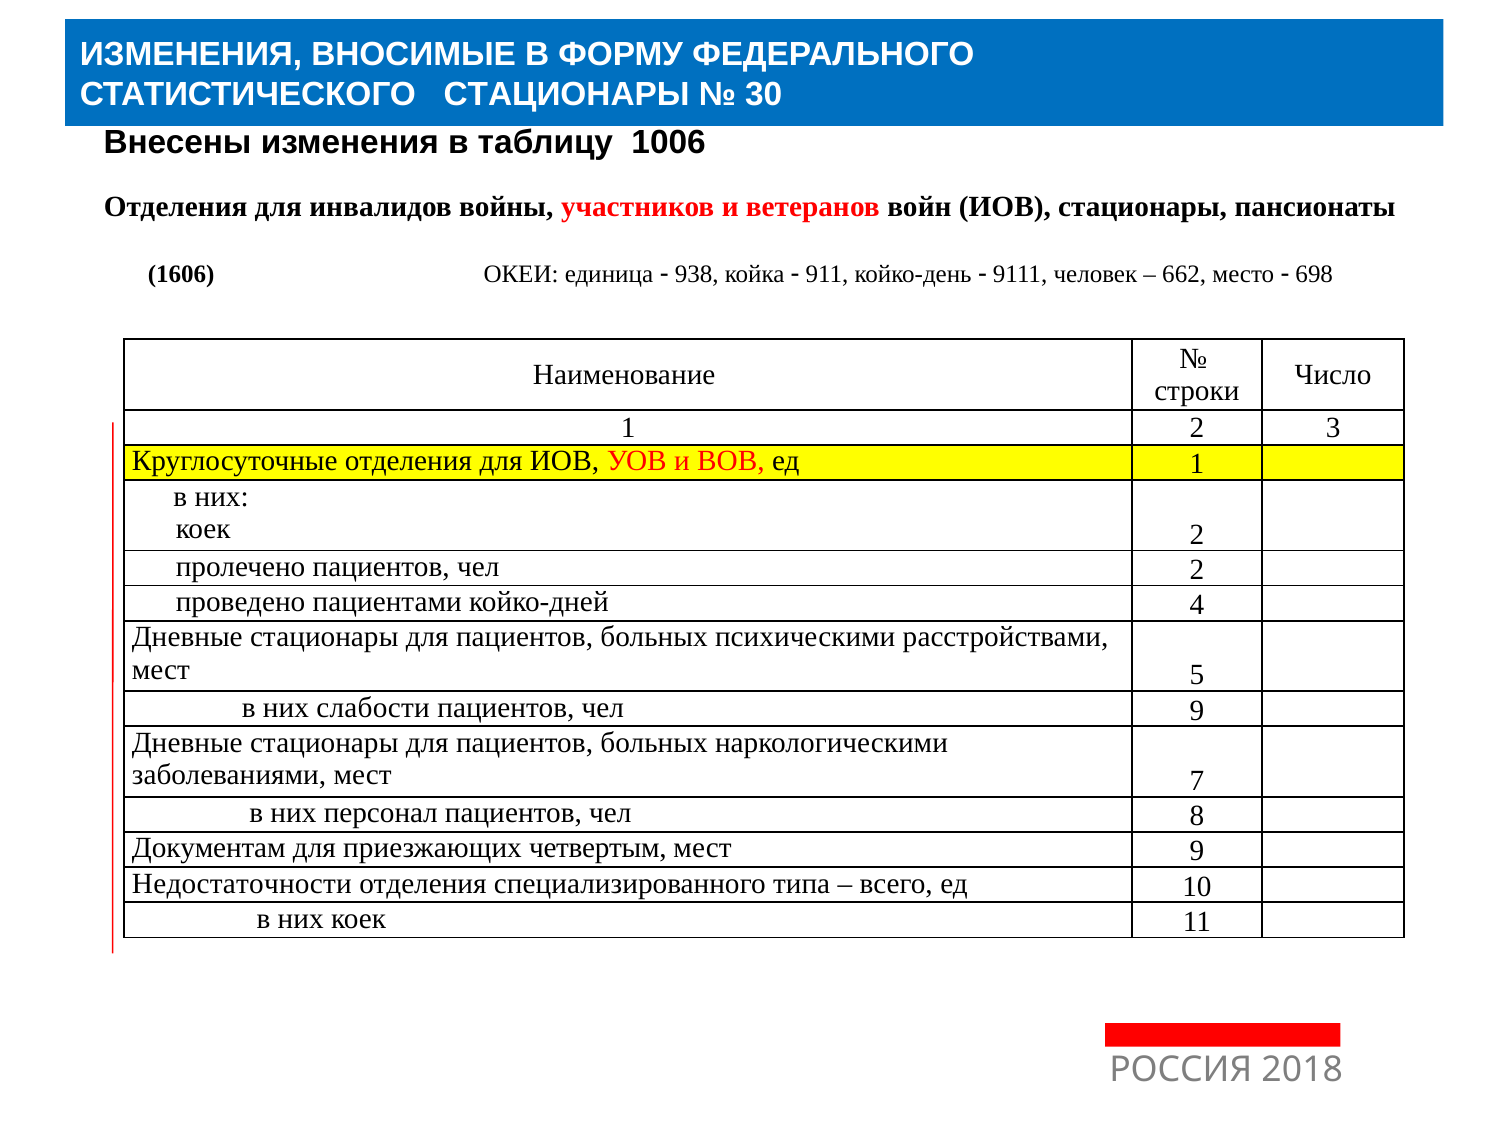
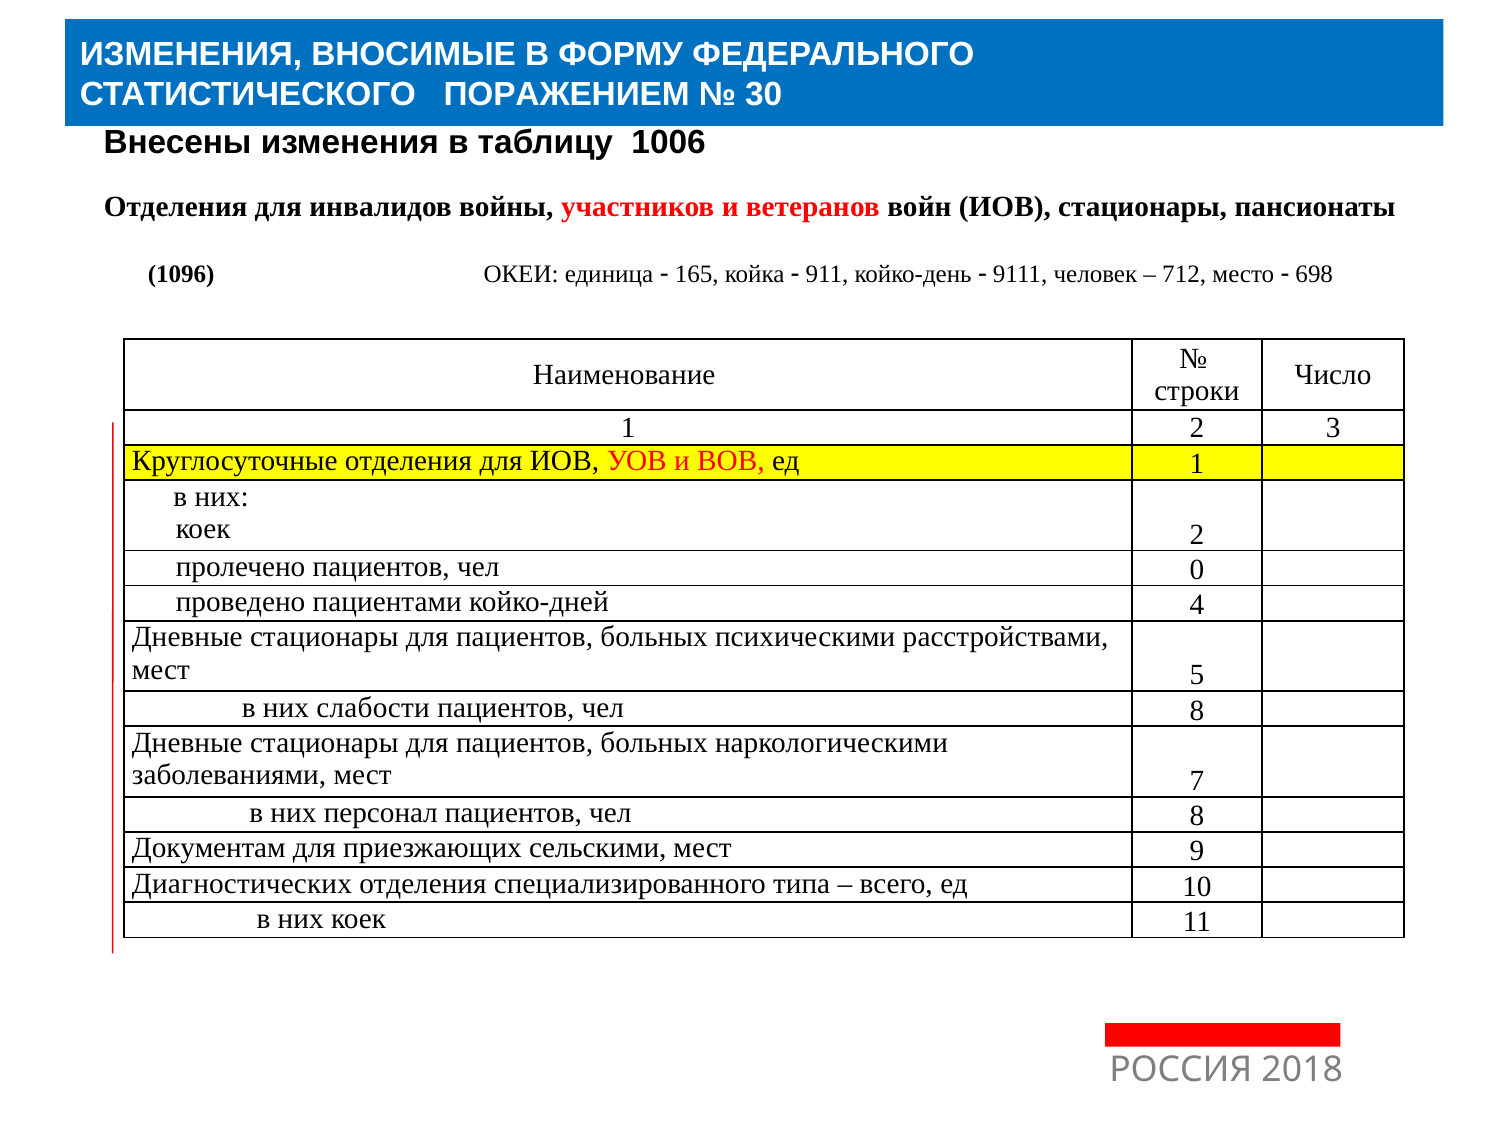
СТАТИСТИЧЕСКОГО СТАЦИОНАРЫ: СТАЦИОНАРЫ -> ПОРАЖЕНИЕМ (567, 95)
1606: 1606 -> 1096 (181, 274)
938: 938 -> 165 (697, 274)
662: 662 -> 712 (1184, 274)
чел 2: 2 -> 0 (1197, 570)
9: 9 -> 8 (1197, 710)
четвертым: четвертым -> сельскими (598, 848)
Недостаточности: Недостаточности -> Диагностических (242, 883)
